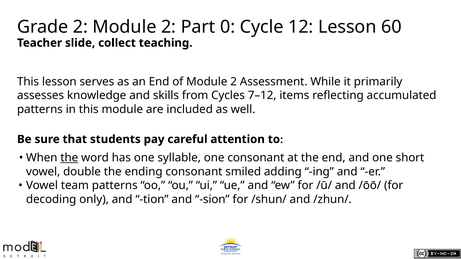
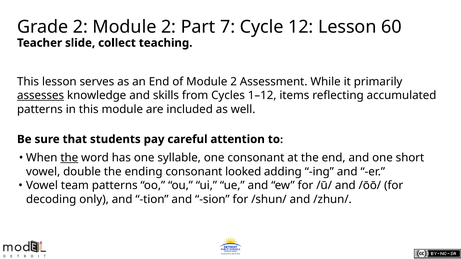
0: 0 -> 7 (228, 27)
assesses underline: none -> present (41, 96)
7–12: 7–12 -> 1–12 (262, 96)
smiled: smiled -> looked (243, 172)
